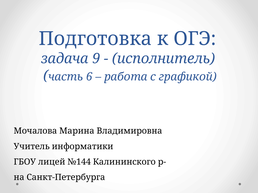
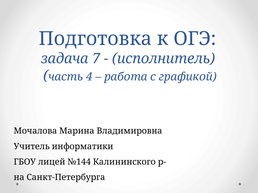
9: 9 -> 7 (96, 59)
6: 6 -> 4 (89, 77)
